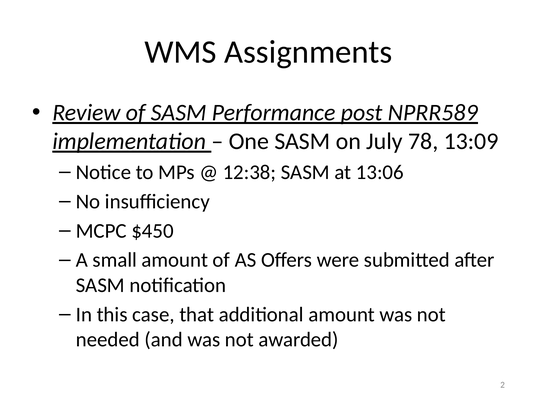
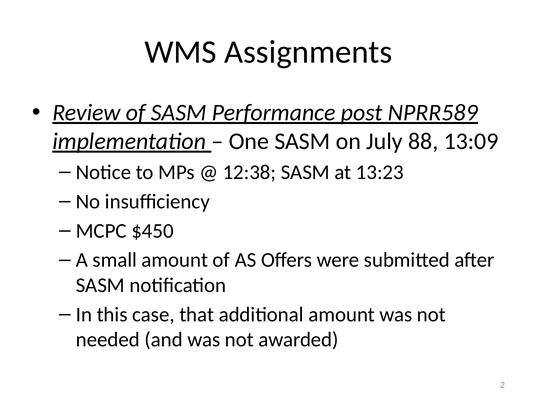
78: 78 -> 88 (423, 141)
13:06: 13:06 -> 13:23 (380, 172)
